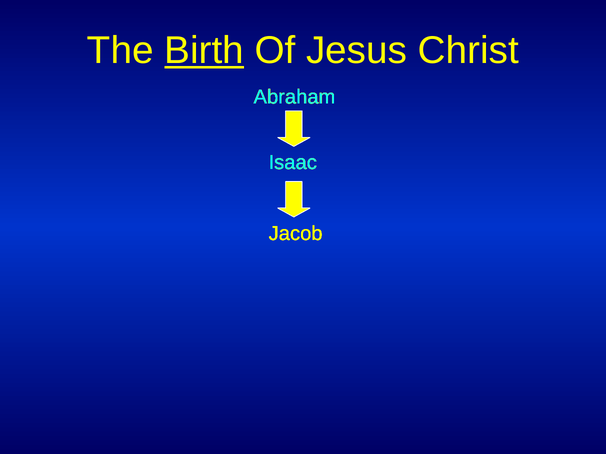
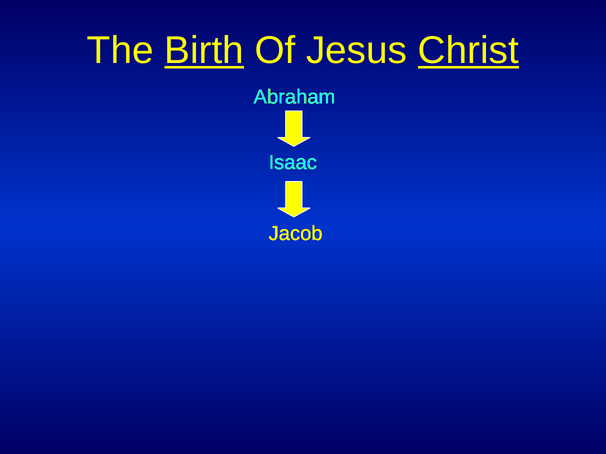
Christ underline: none -> present (468, 51)
